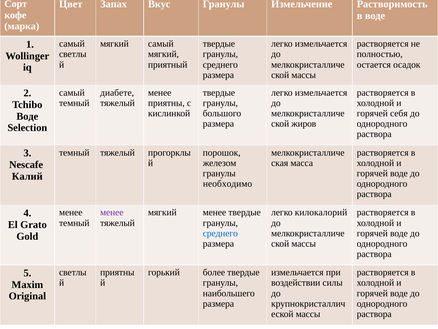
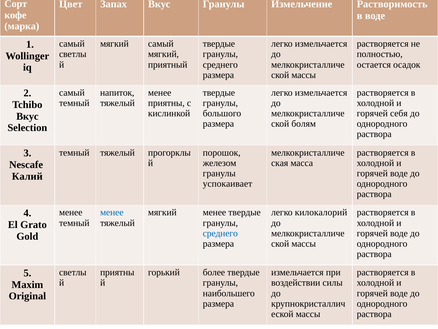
диабете: диабете -> напиток (117, 92)
Воде: Воде -> Вкус (27, 116)
жиров: жиров -> болям (304, 124)
необходимо: необходимо -> успокаивает (228, 183)
менее colour: purple -> blue (112, 212)
